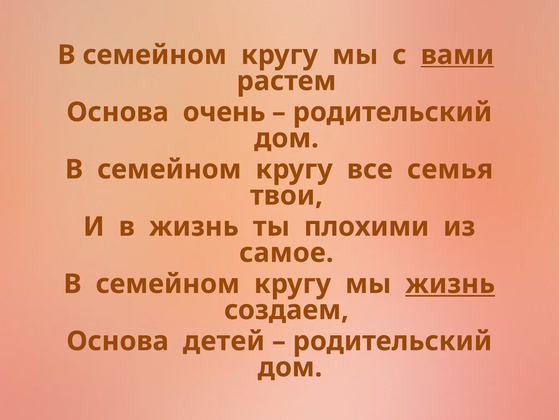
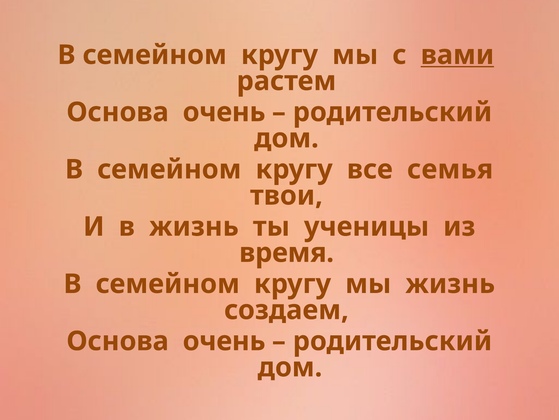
плохими: плохими -> ученицы (367, 226)
самое: самое -> время (287, 252)
жизнь underline: present -> none (450, 283)
детей: детей -> очень (224, 341)
